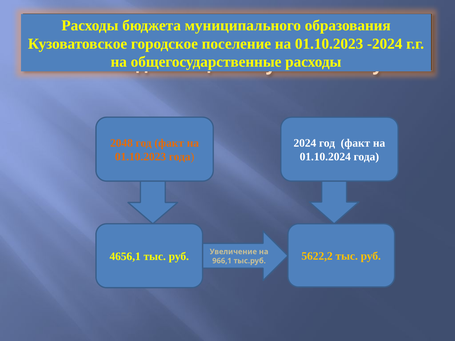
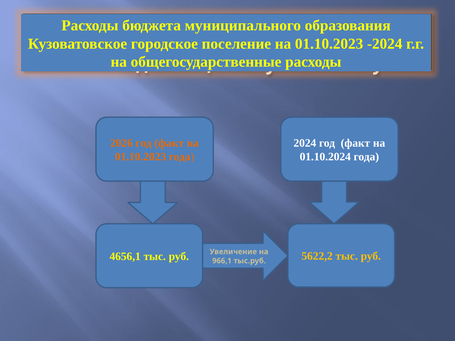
2048: 2048 -> 2026 (121, 143)
